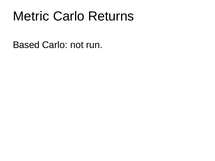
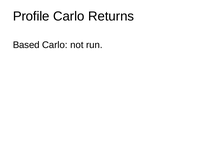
Metric: Metric -> Profile (31, 16)
